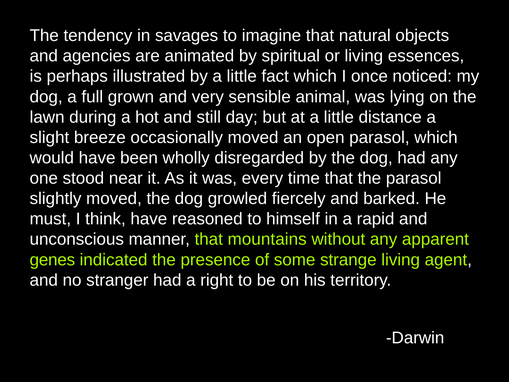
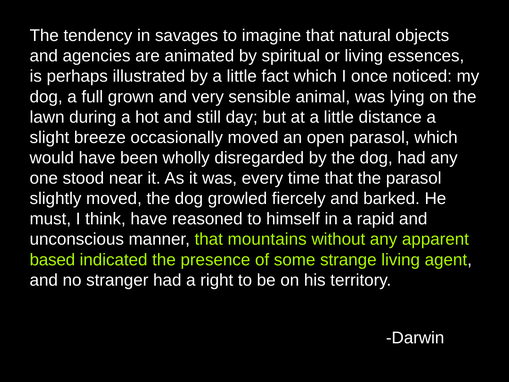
genes: genes -> based (52, 260)
